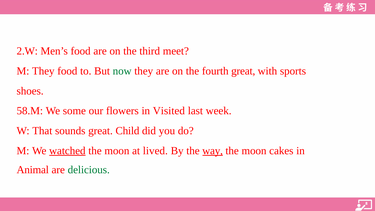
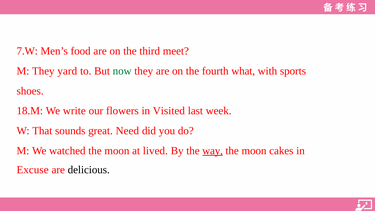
2.W: 2.W -> 7.W (27, 51)
They food: food -> yard (67, 71)
fourth great: great -> what (243, 71)
58.M: 58.M -> 18.M (30, 111)
some: some -> write (74, 111)
Child: Child -> Need (127, 131)
watched underline: present -> none (67, 151)
Animal: Animal -> Excuse (33, 170)
delicious colour: green -> black (89, 170)
